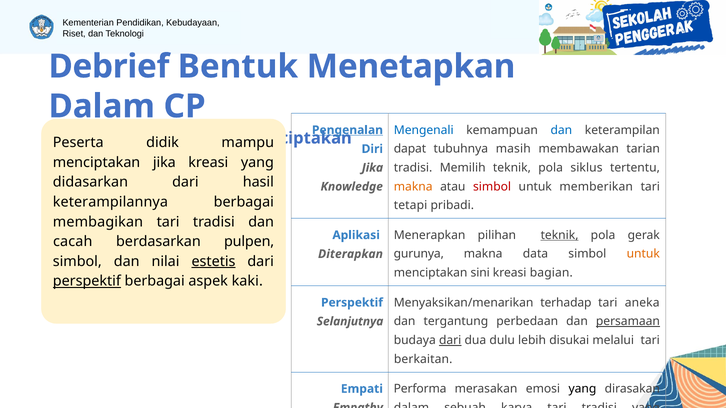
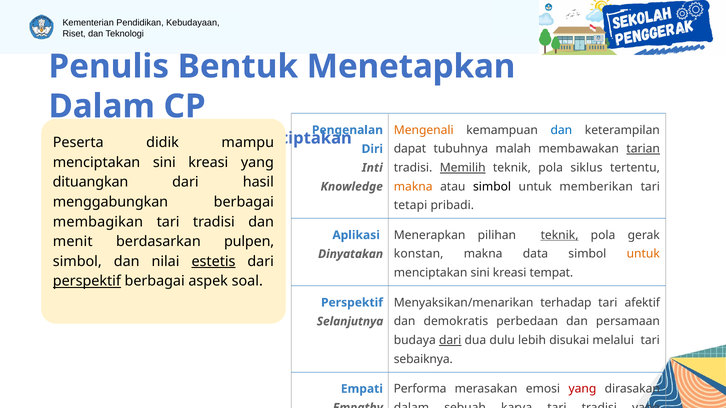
Debrief: Debrief -> Penulis (109, 67)
Mengenali colour: blue -> orange (424, 130)
Pengenalan underline: present -> none (347, 130)
masih: masih -> malah (513, 149)
tarian underline: none -> present (643, 149)
jika: jika -> sini (164, 163)
Memilih underline: none -> present (463, 168)
Jika: Jika -> Inti (372, 168)
didasarkan: didasarkan -> dituangkan (91, 182)
simbol colour: red -> black (492, 187)
keterampilannya: keterampilannya -> menggabungkan (110, 202)
cacah: cacah -> menit (73, 242)
gurunya: gurunya -> konstan (419, 254)
Diterapkan: Diterapkan -> Dinyatakan (351, 254)
bagian: bagian -> tempat (551, 273)
kaki: kaki -> soal (247, 281)
aneka: aneka -> afektif (642, 303)
tergantung: tergantung -> demokratis (456, 322)
persamaan underline: present -> none (628, 322)
berkaitan: berkaitan -> sebaiknya (423, 359)
yang colour: black -> red (582, 389)
